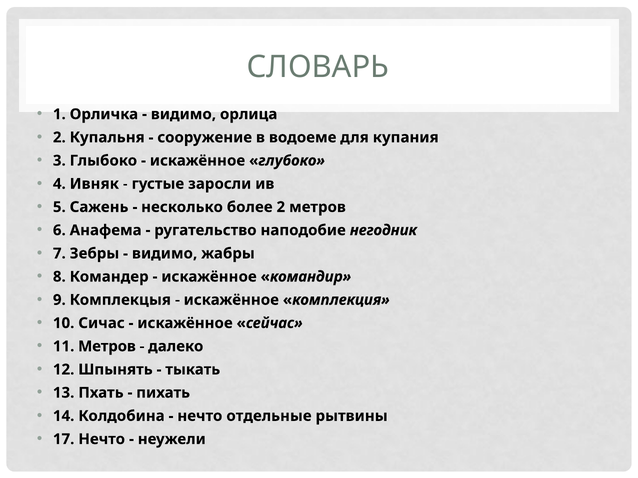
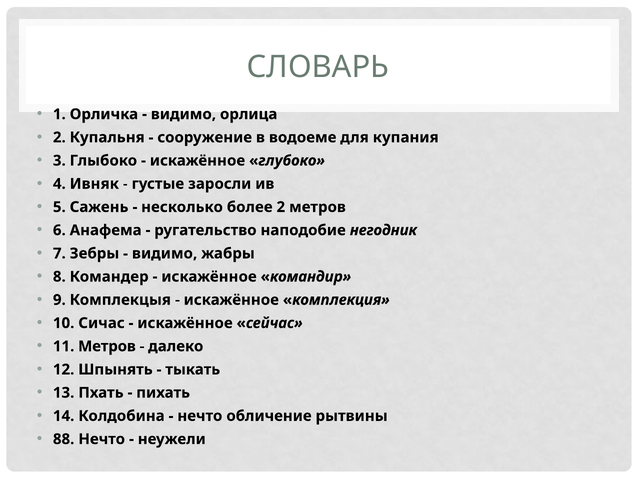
отдельные: отдельные -> обличение (269, 416)
17: 17 -> 88 (64, 440)
